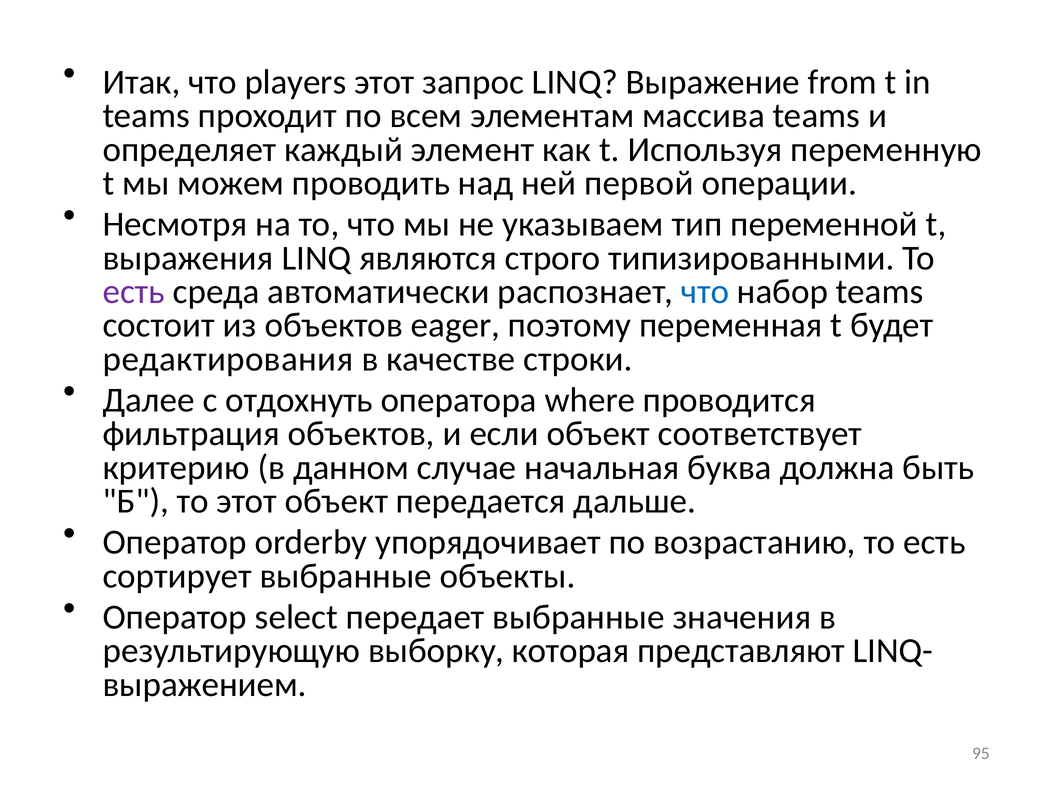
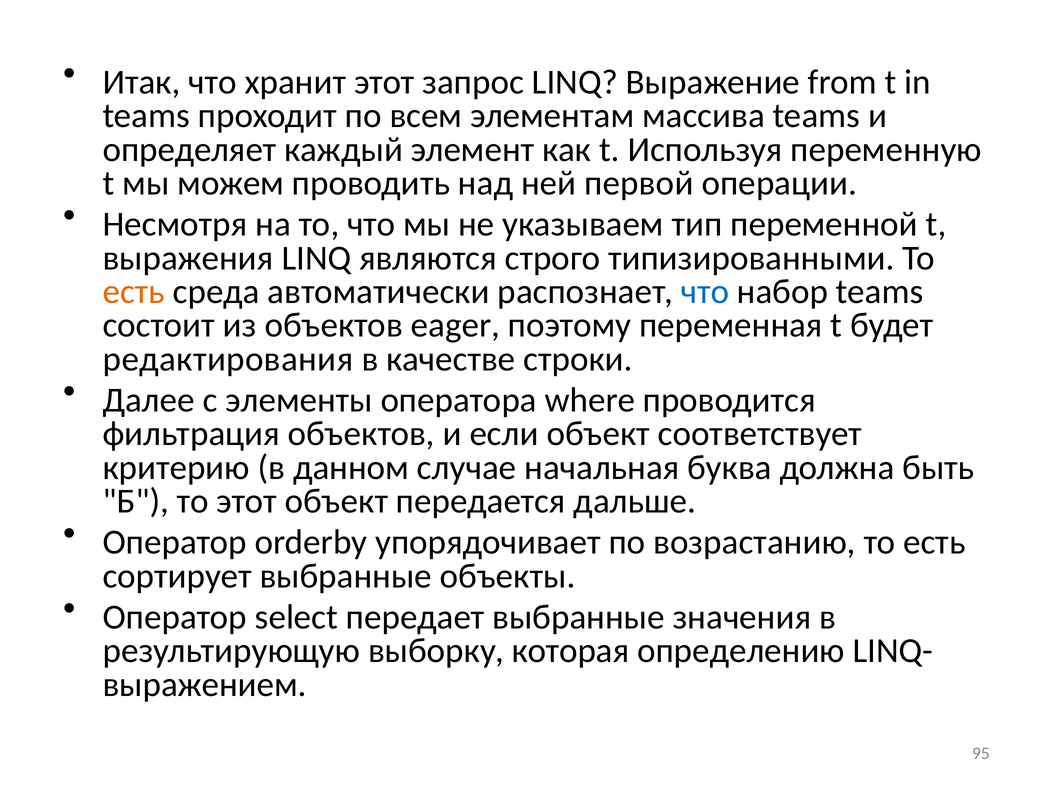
players: players -> хранит (295, 82)
есть colour: purple -> orange (134, 292)
отдохнуть: отдохнуть -> элементы (299, 401)
представляют: представляют -> определению (741, 651)
